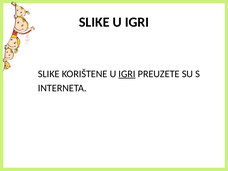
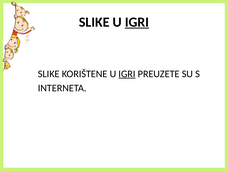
IGRI underline: none -> present (137, 22)
